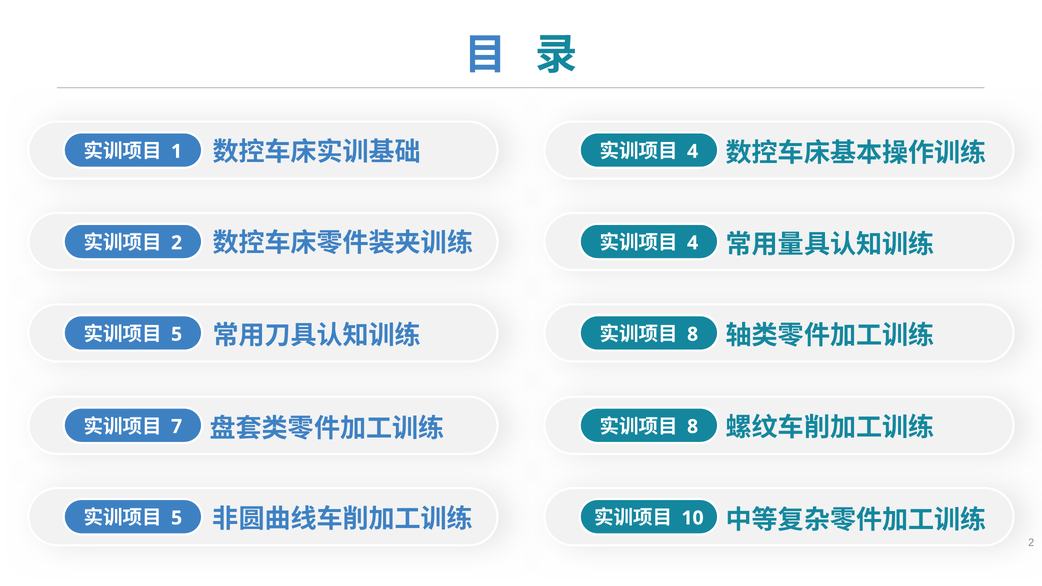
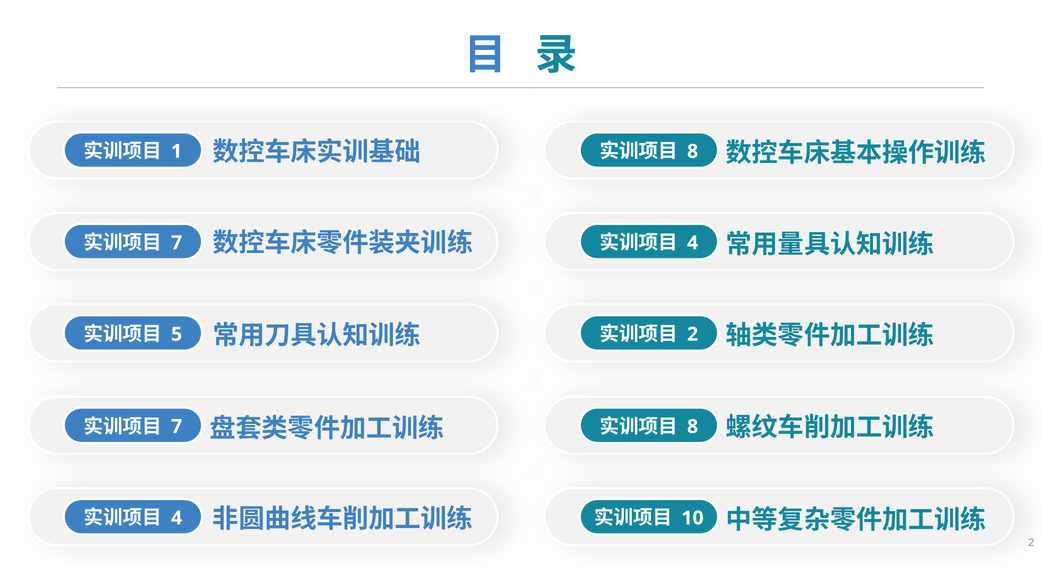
4: 4 -> 8 (693, 151)
2: 2 -> 7 (177, 243)
8: 8 -> 2 (693, 334)
5: 5 -> 4 (177, 518)
